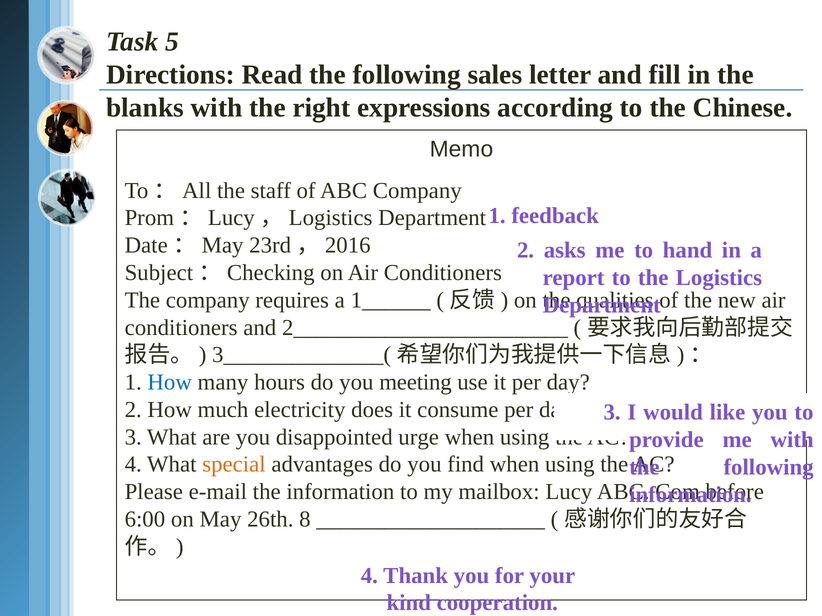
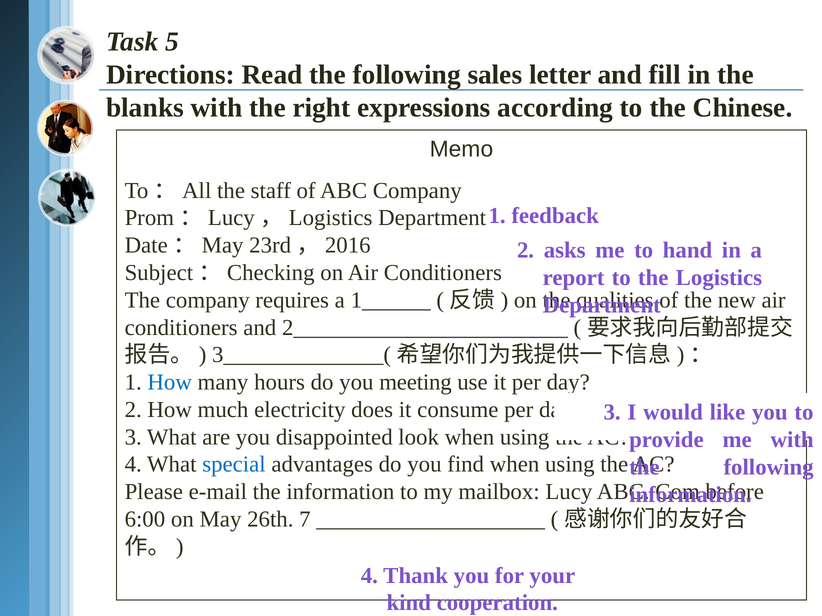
urge: urge -> look (419, 437)
special colour: orange -> blue (234, 465)
8: 8 -> 7 (305, 520)
